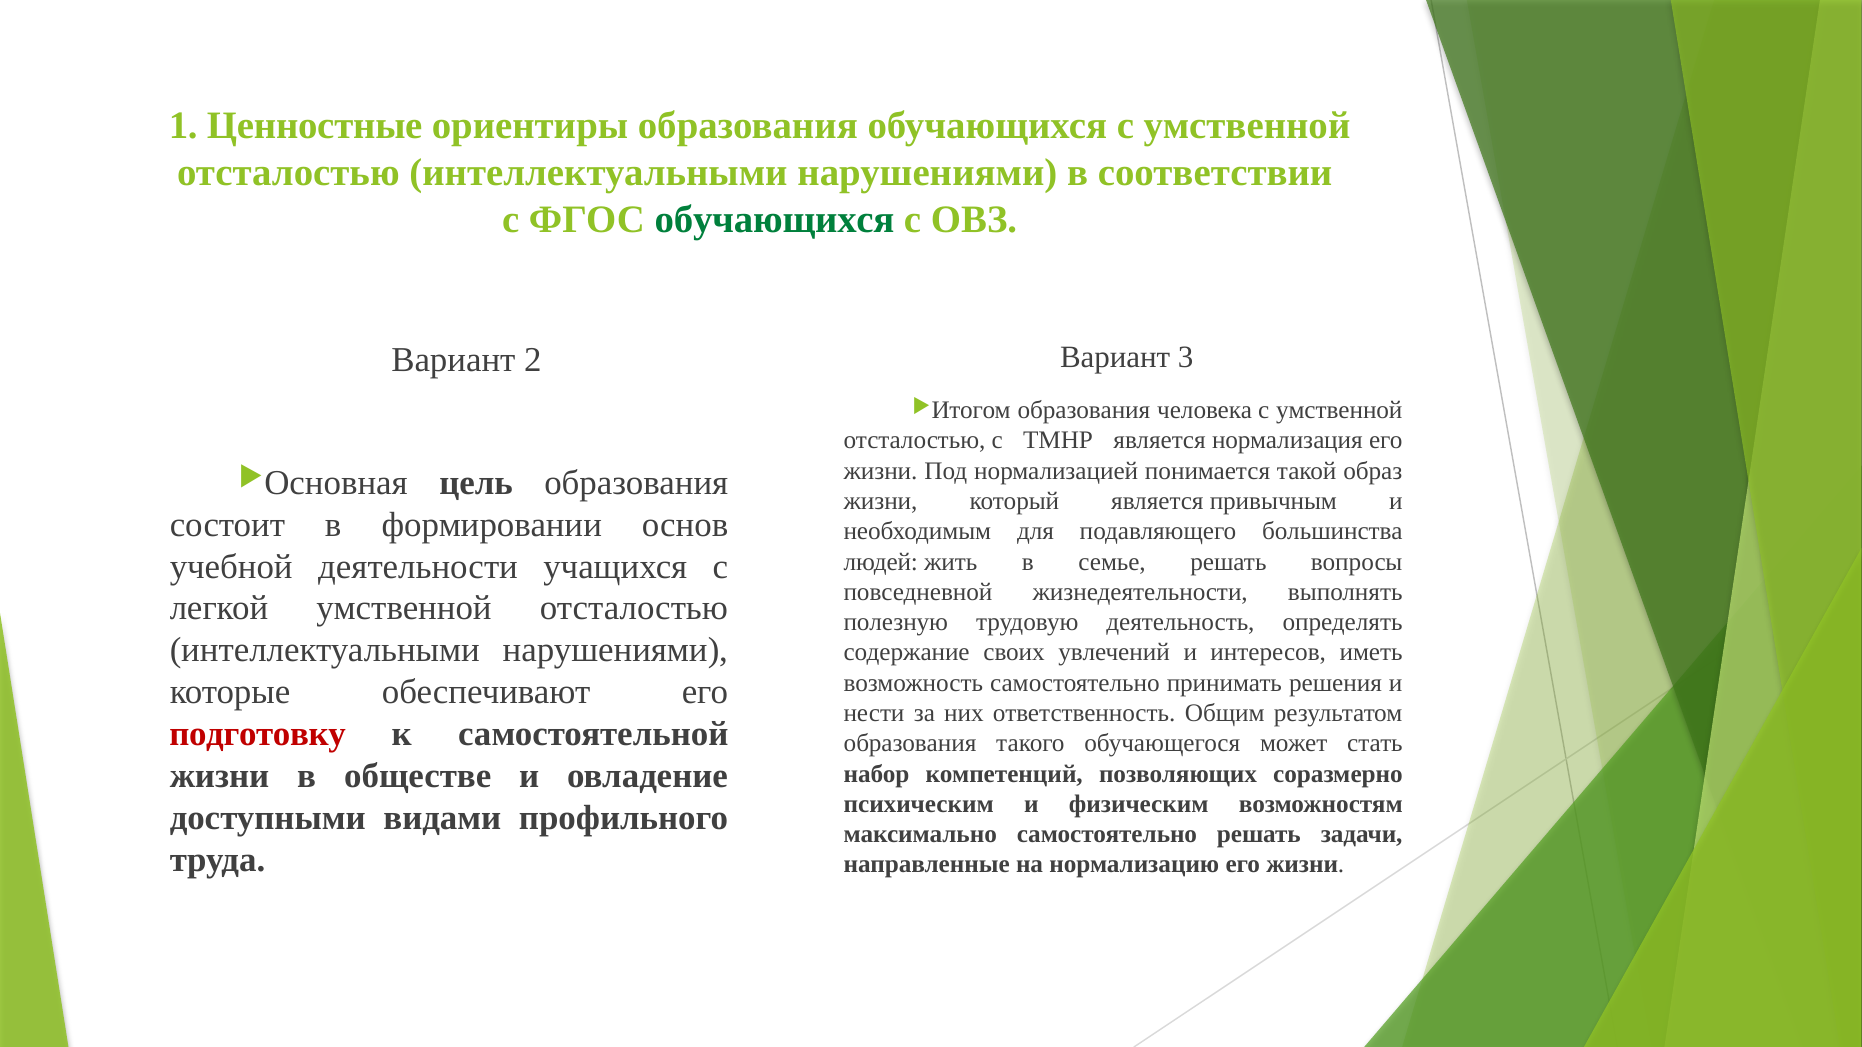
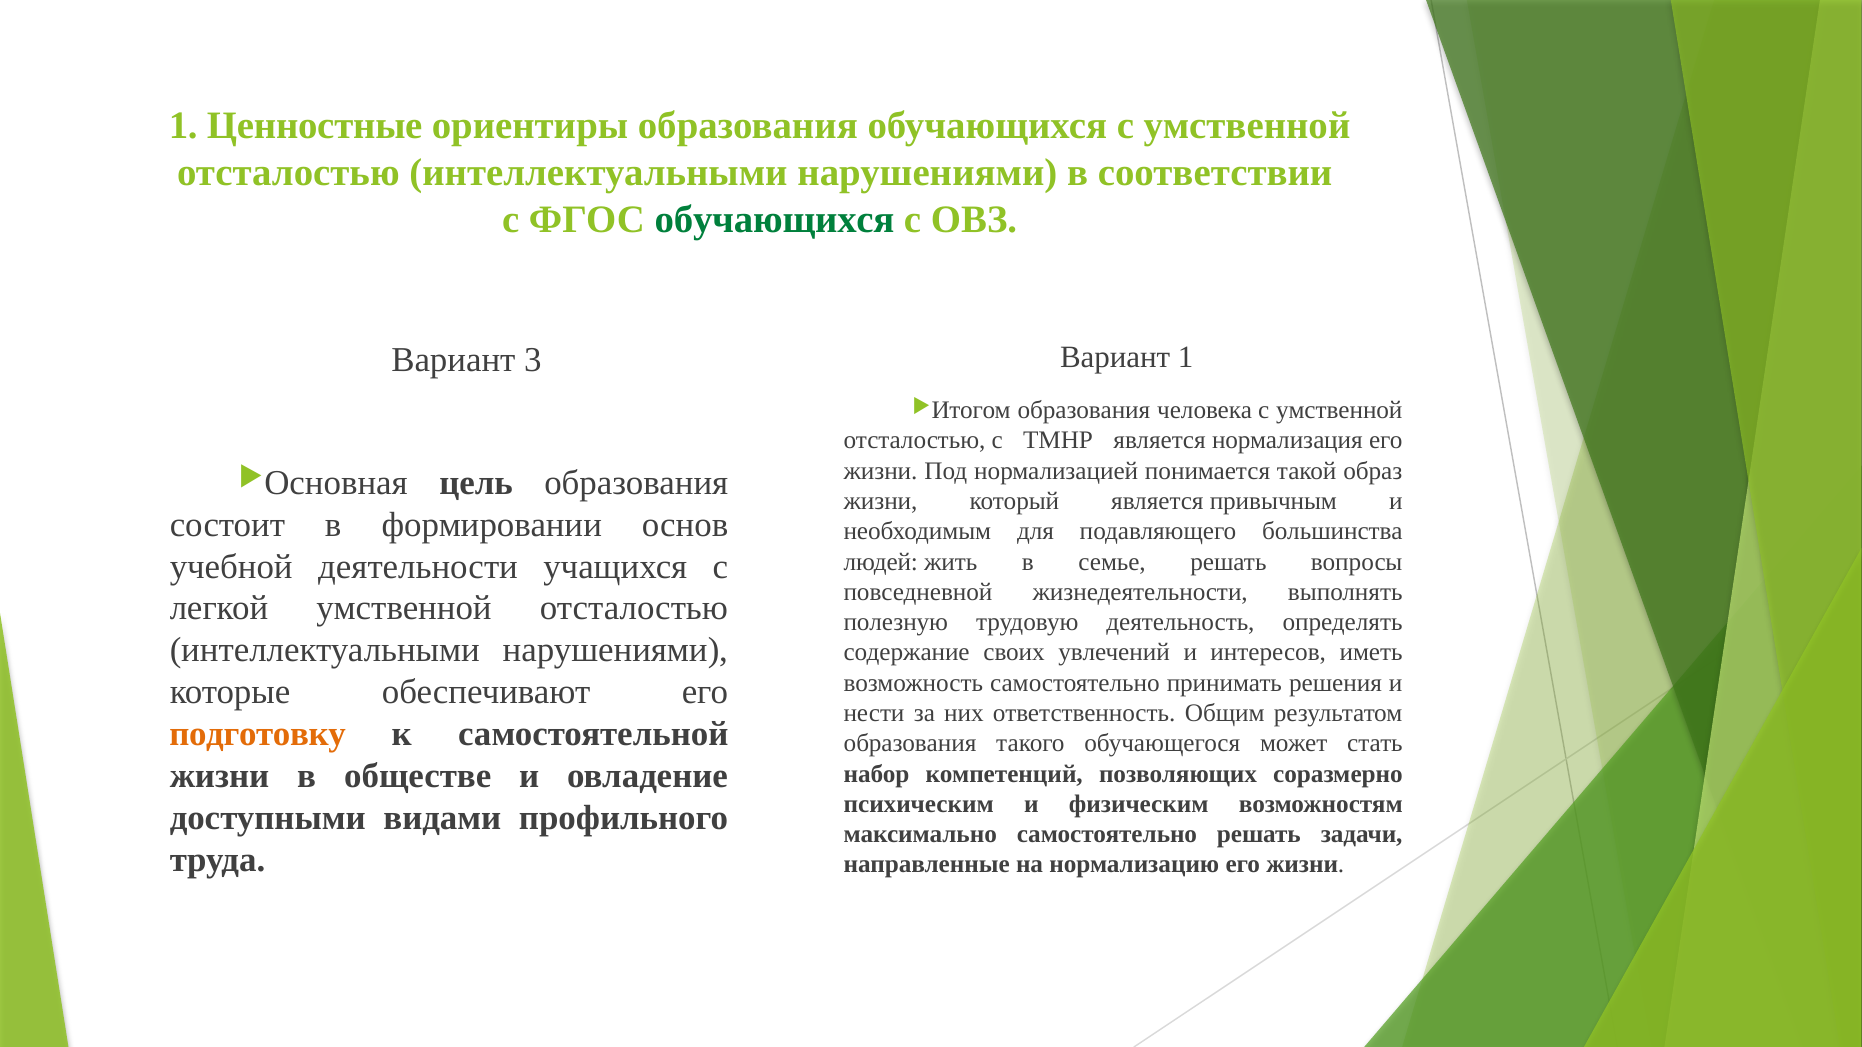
Вариант 3: 3 -> 1 (1186, 358)
2: 2 -> 3 (533, 360)
подготовку colour: red -> orange (258, 734)
